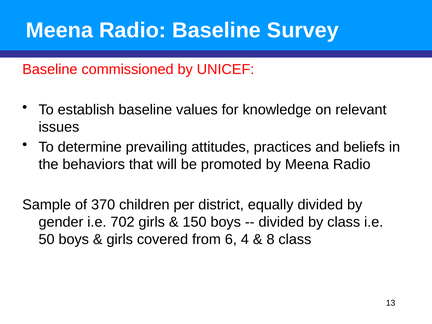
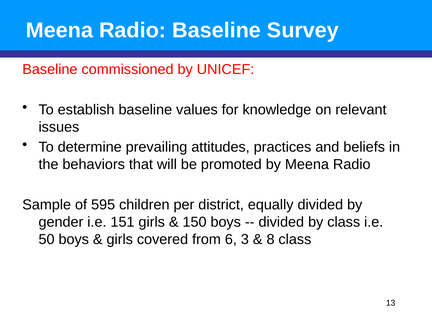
370: 370 -> 595 (103, 205)
702: 702 -> 151 (123, 222)
4: 4 -> 3 (245, 239)
